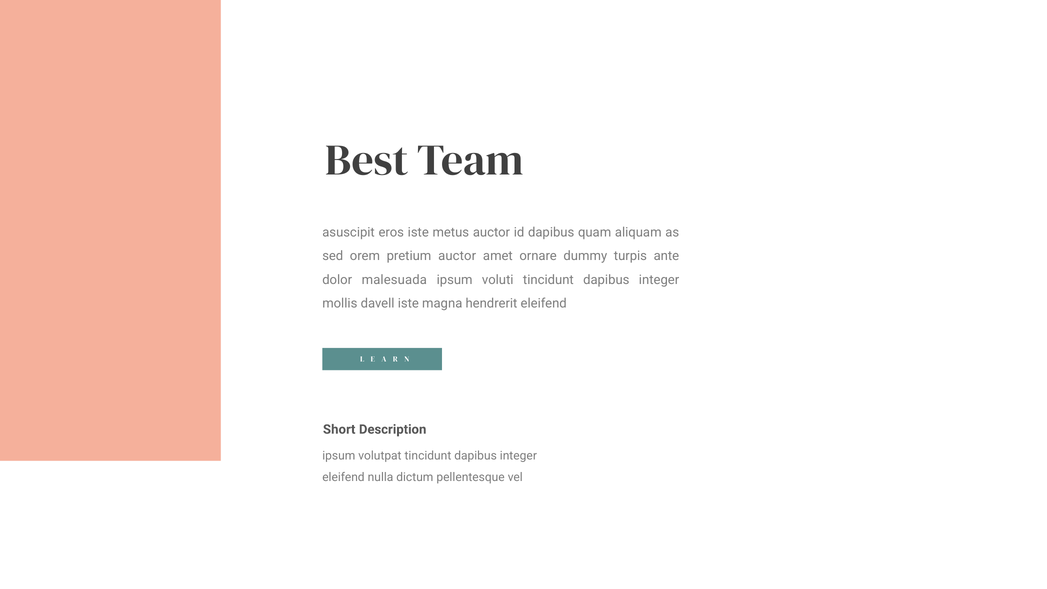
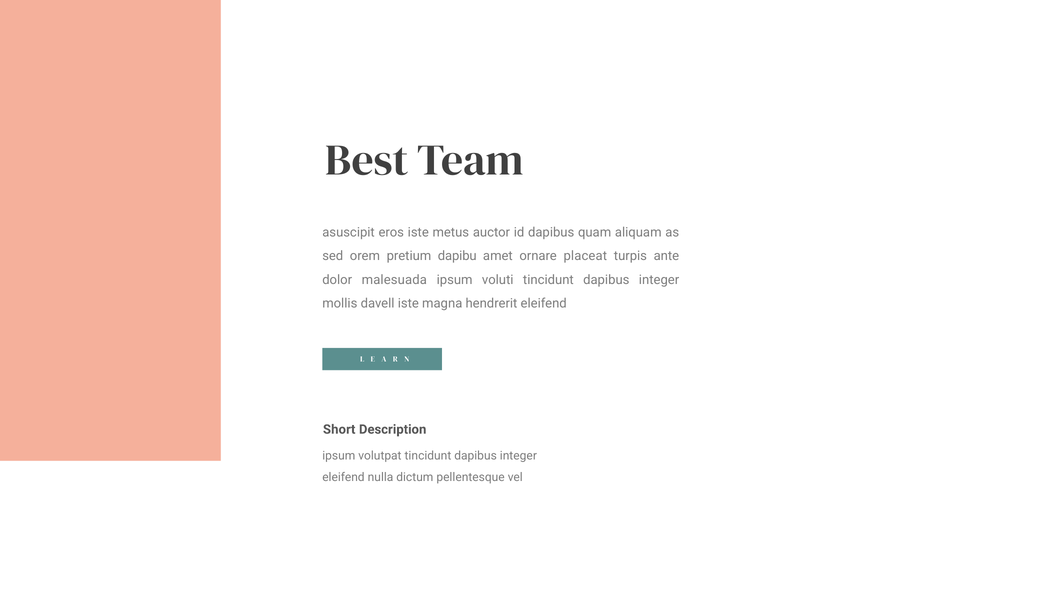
pretium auctor: auctor -> dapibu (457, 256)
dummy: dummy -> placeat (585, 256)
